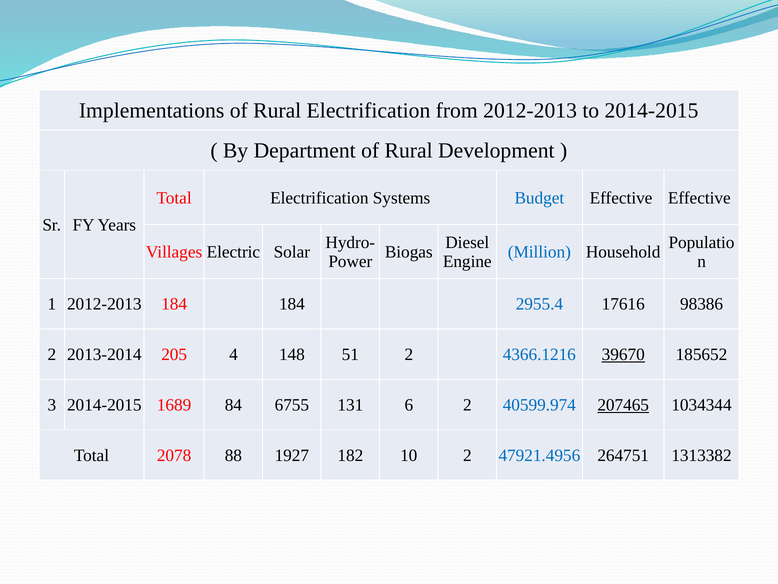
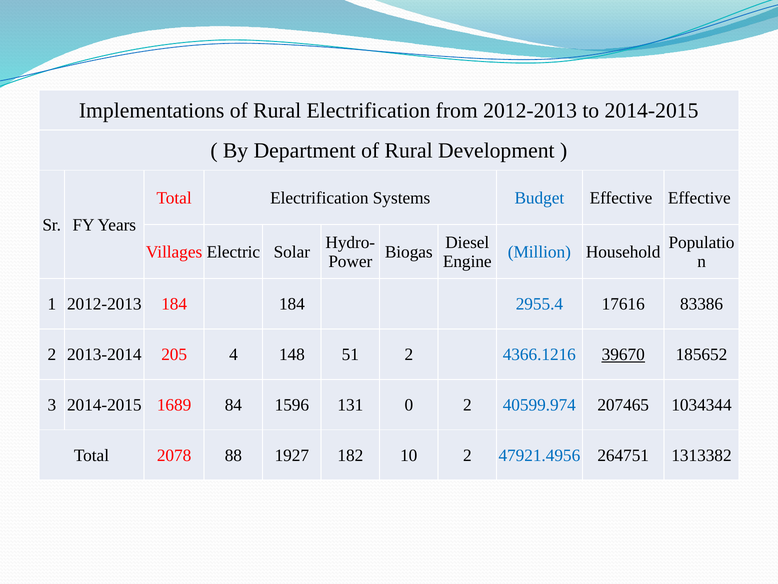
98386: 98386 -> 83386 (702, 304)
6755: 6755 -> 1596 (292, 405)
6: 6 -> 0 (409, 405)
207465 underline: present -> none (623, 405)
